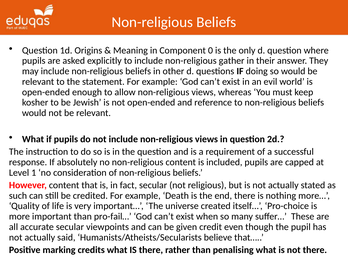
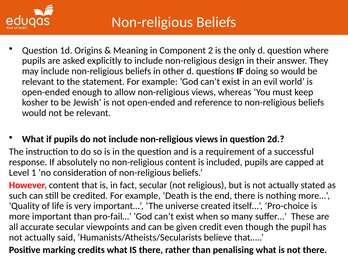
0: 0 -> 2 (210, 50)
gather: gather -> design (232, 61)
